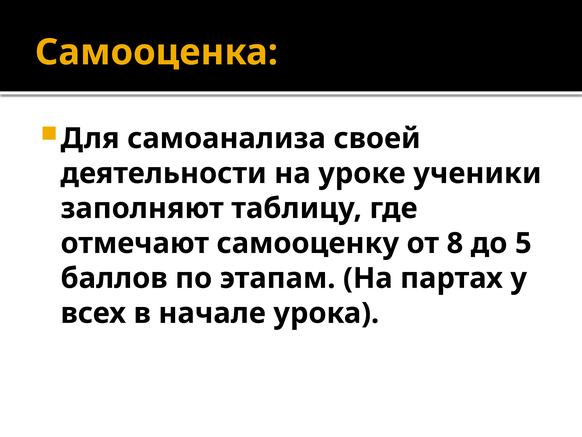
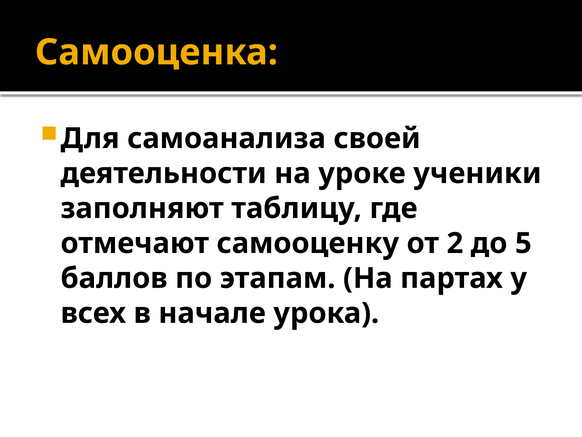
8: 8 -> 2 (455, 243)
